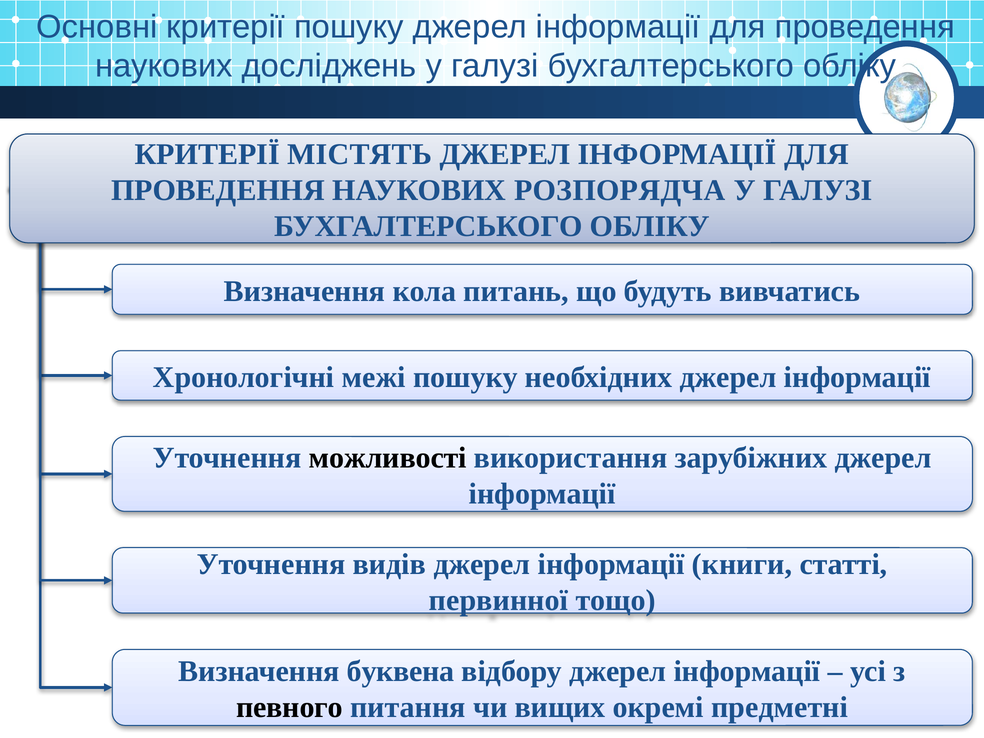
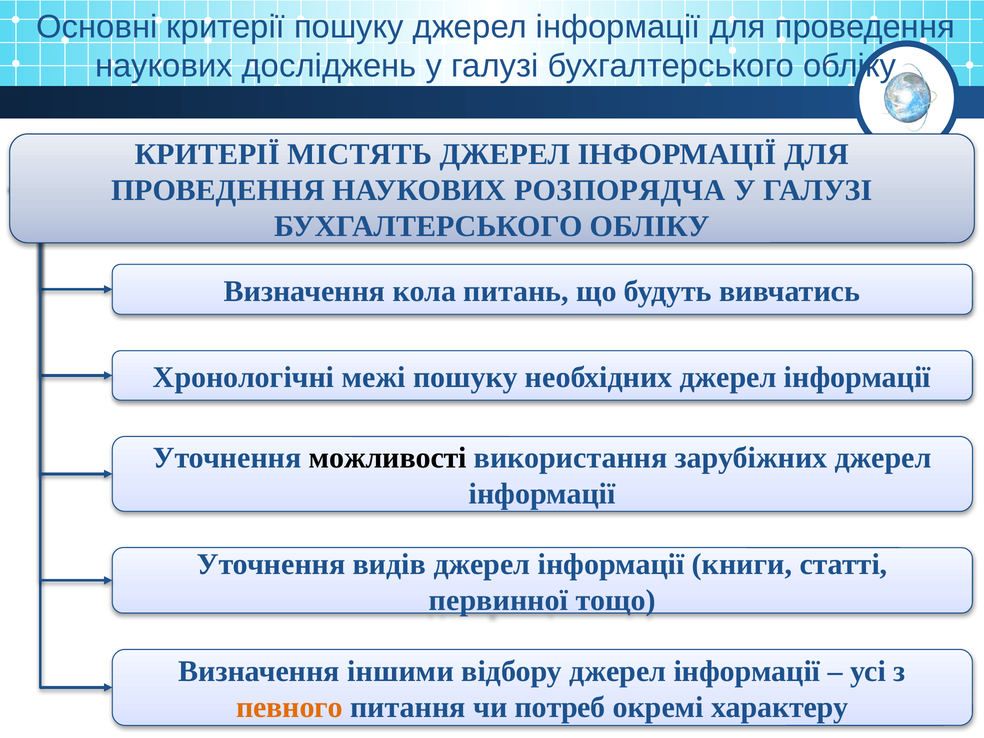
буквена: буквена -> іншими (401, 671)
певного colour: black -> orange (289, 708)
вищих: вищих -> потреб (560, 708)
предметні: предметні -> характеру (780, 708)
